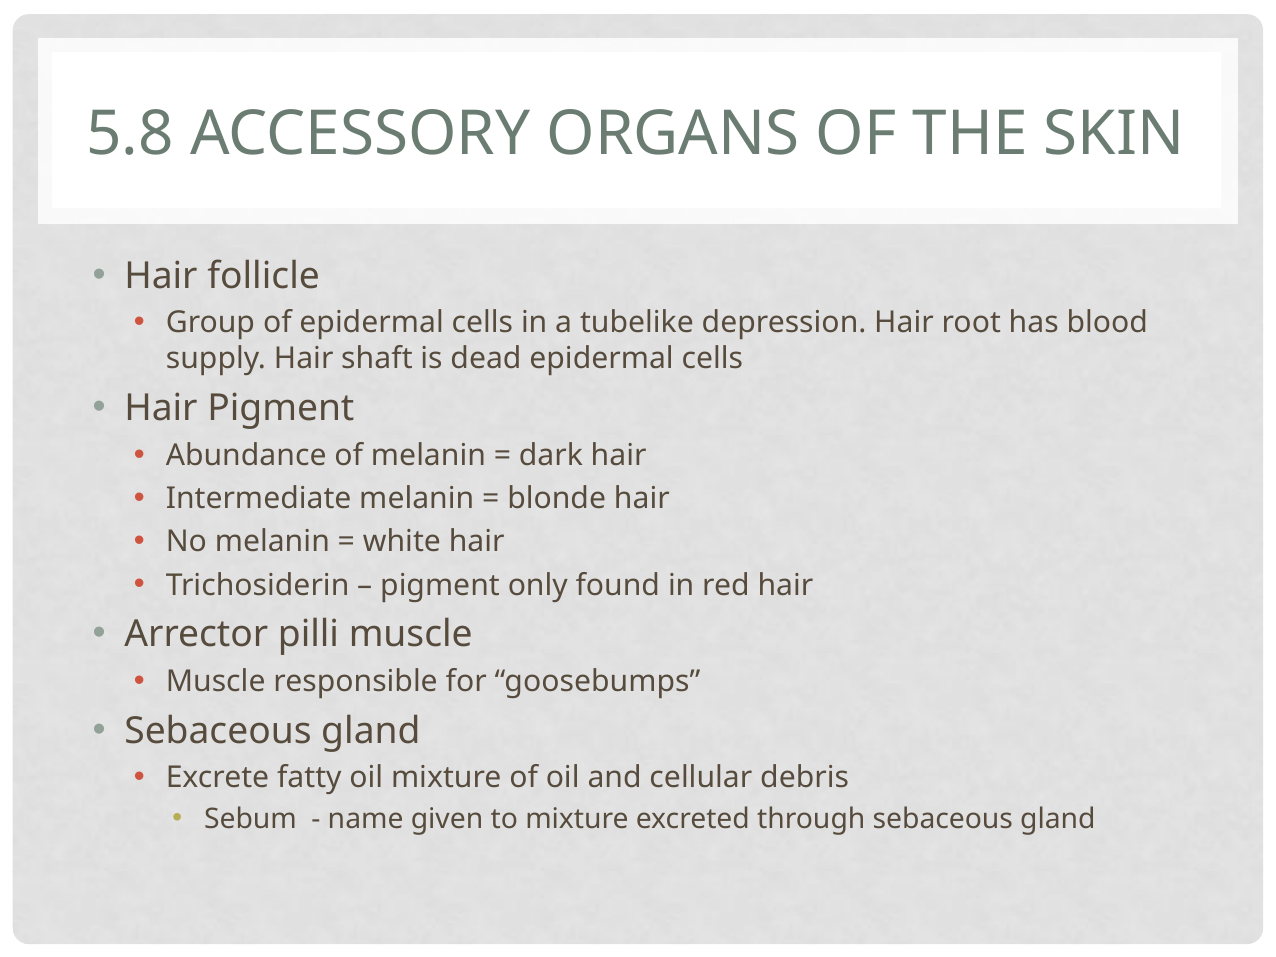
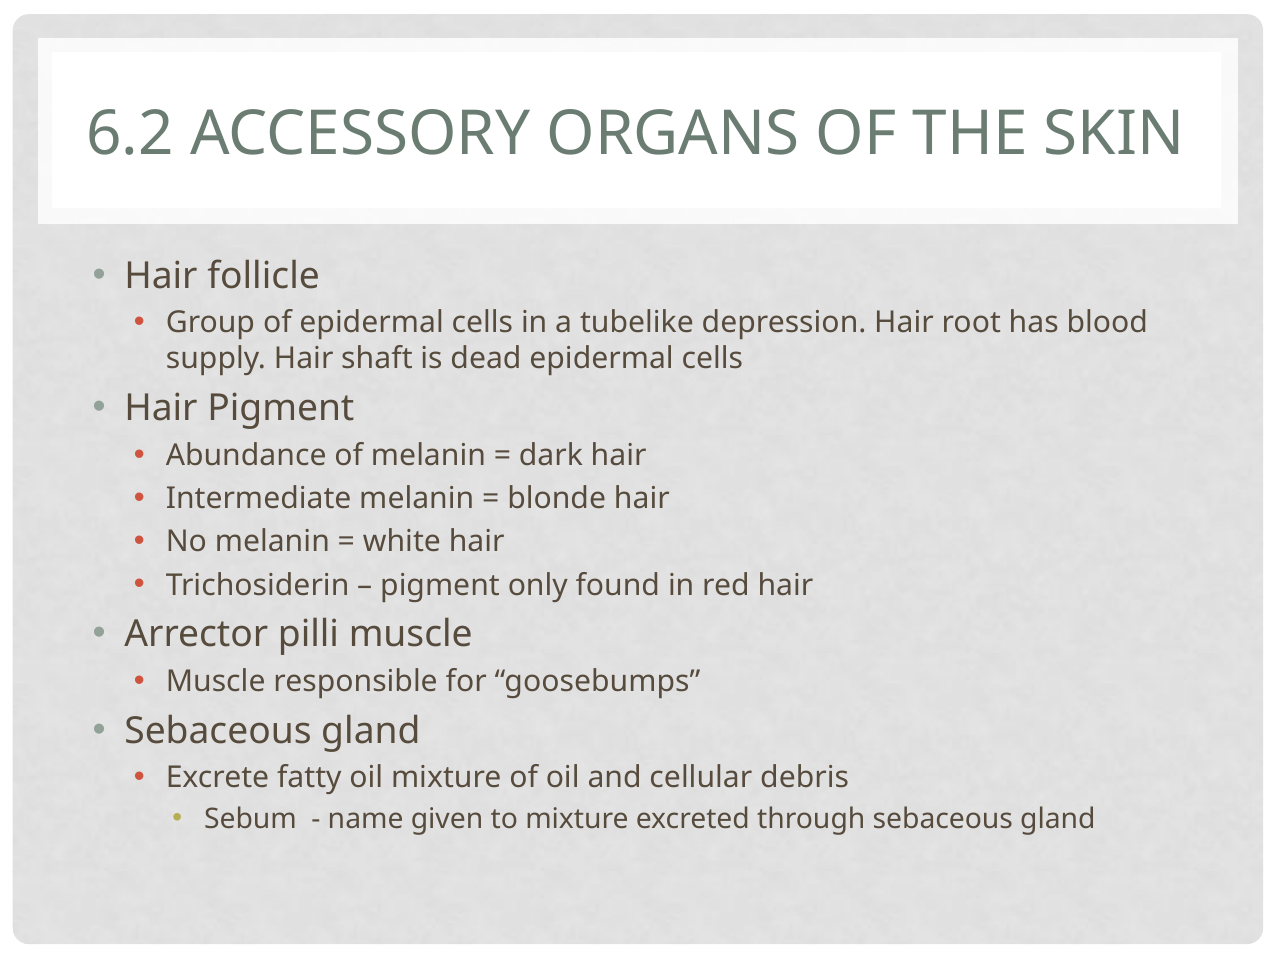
5.8: 5.8 -> 6.2 (130, 134)
